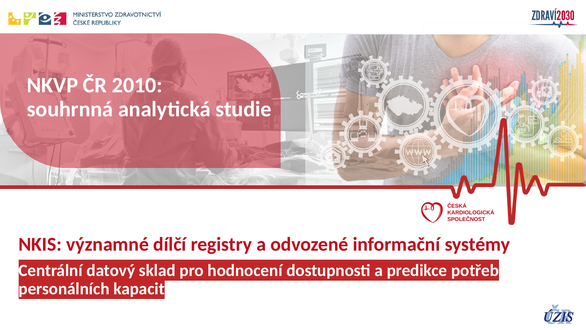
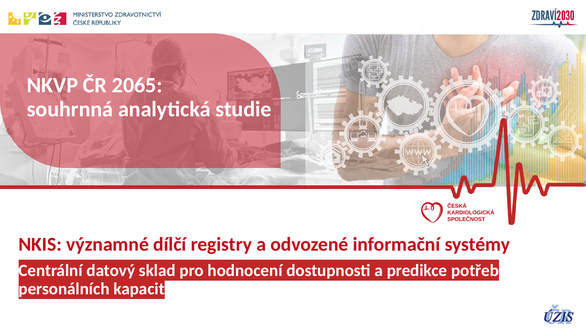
2010: 2010 -> 2065 (137, 85)
